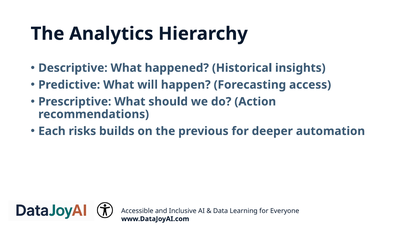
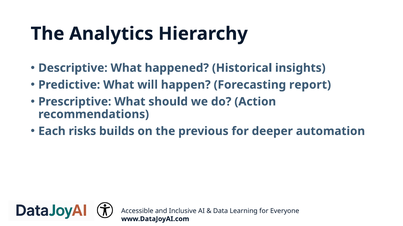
access: access -> report (310, 85)
